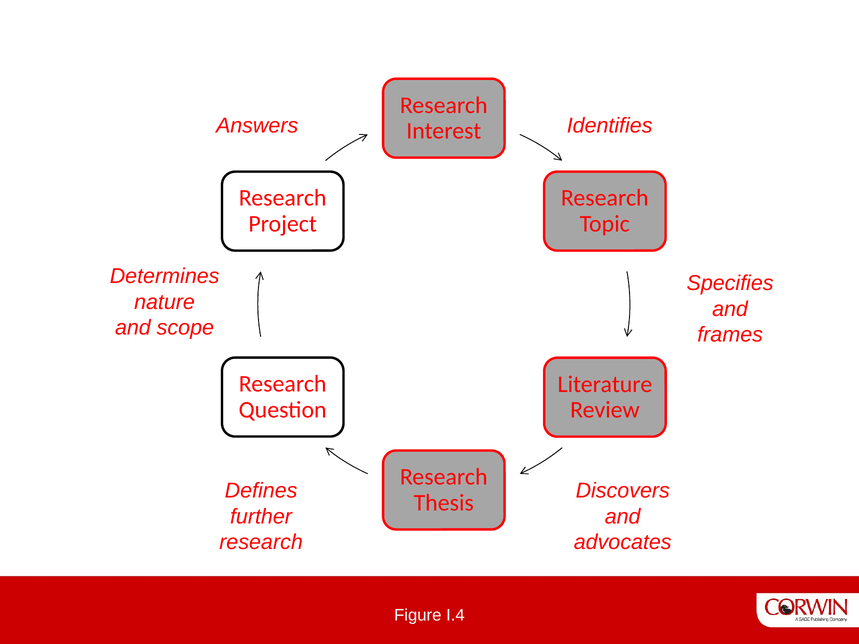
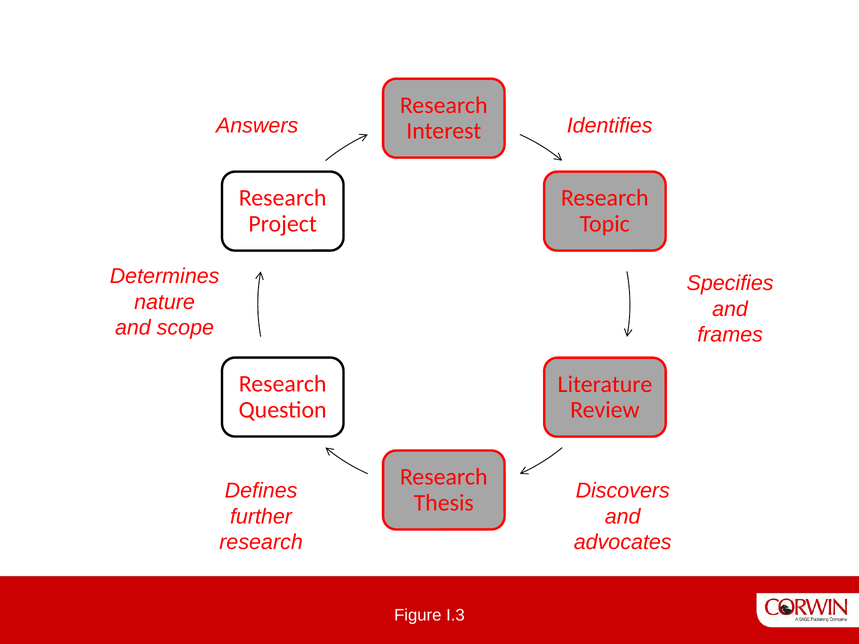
I.4: I.4 -> I.3 (455, 615)
